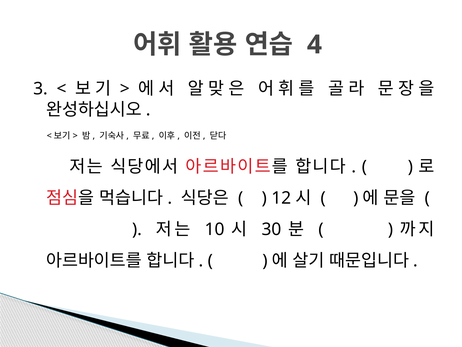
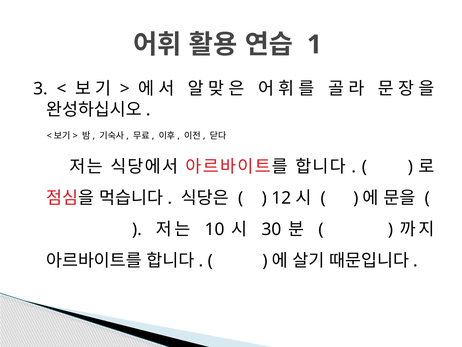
4: 4 -> 1 (314, 45)
